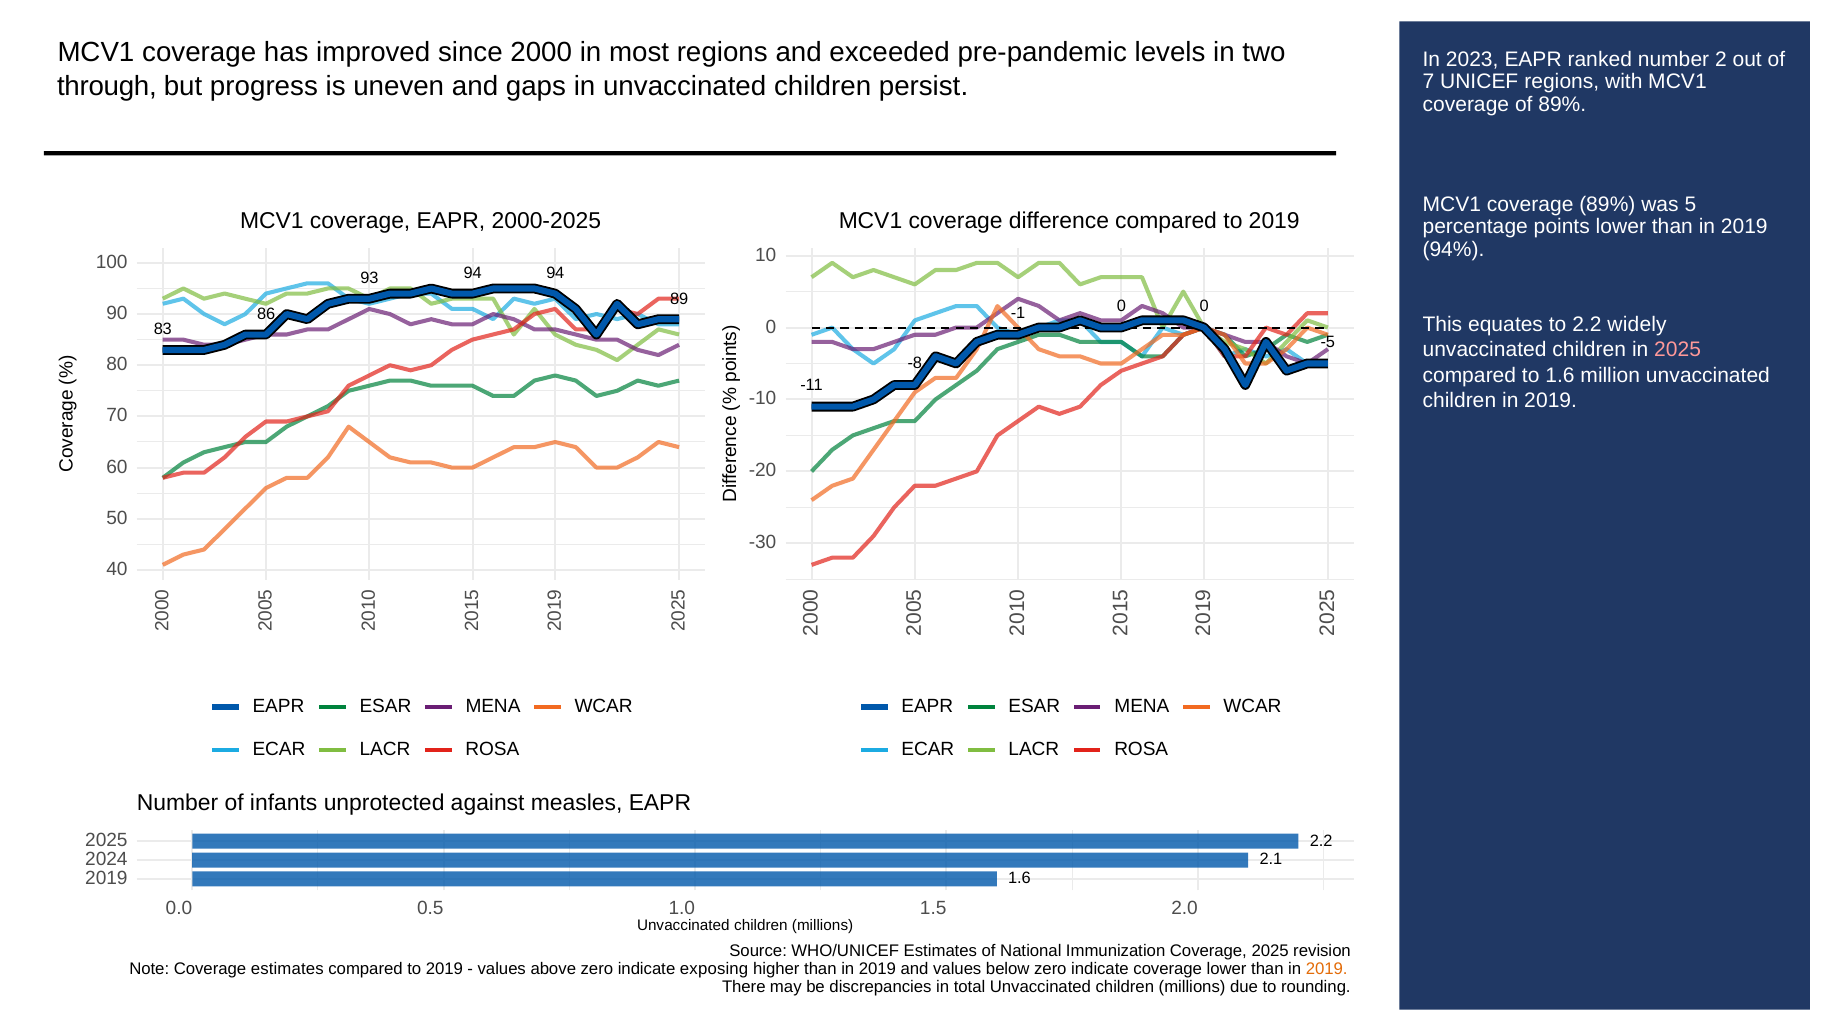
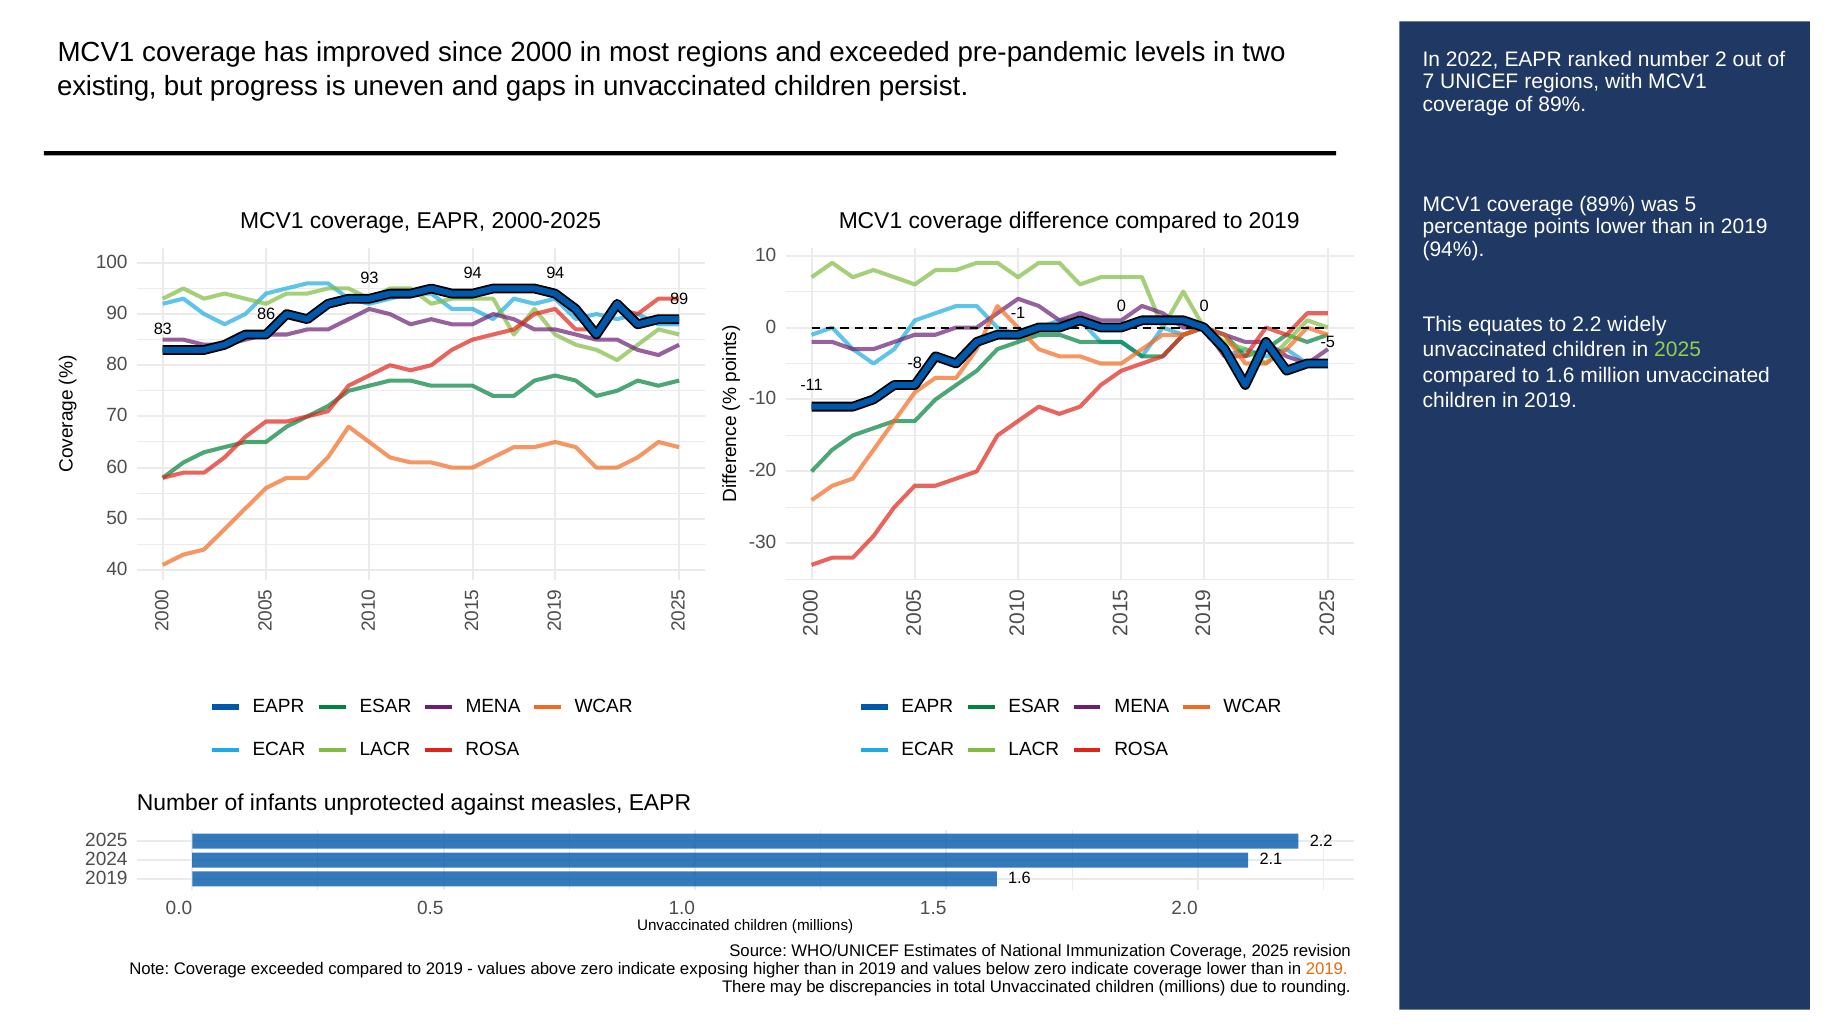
2023: 2023 -> 2022 (1472, 59)
through: through -> existing (107, 86)
2025 colour: pink -> light green (1678, 350)
Coverage estimates: estimates -> exceeded (287, 969)
